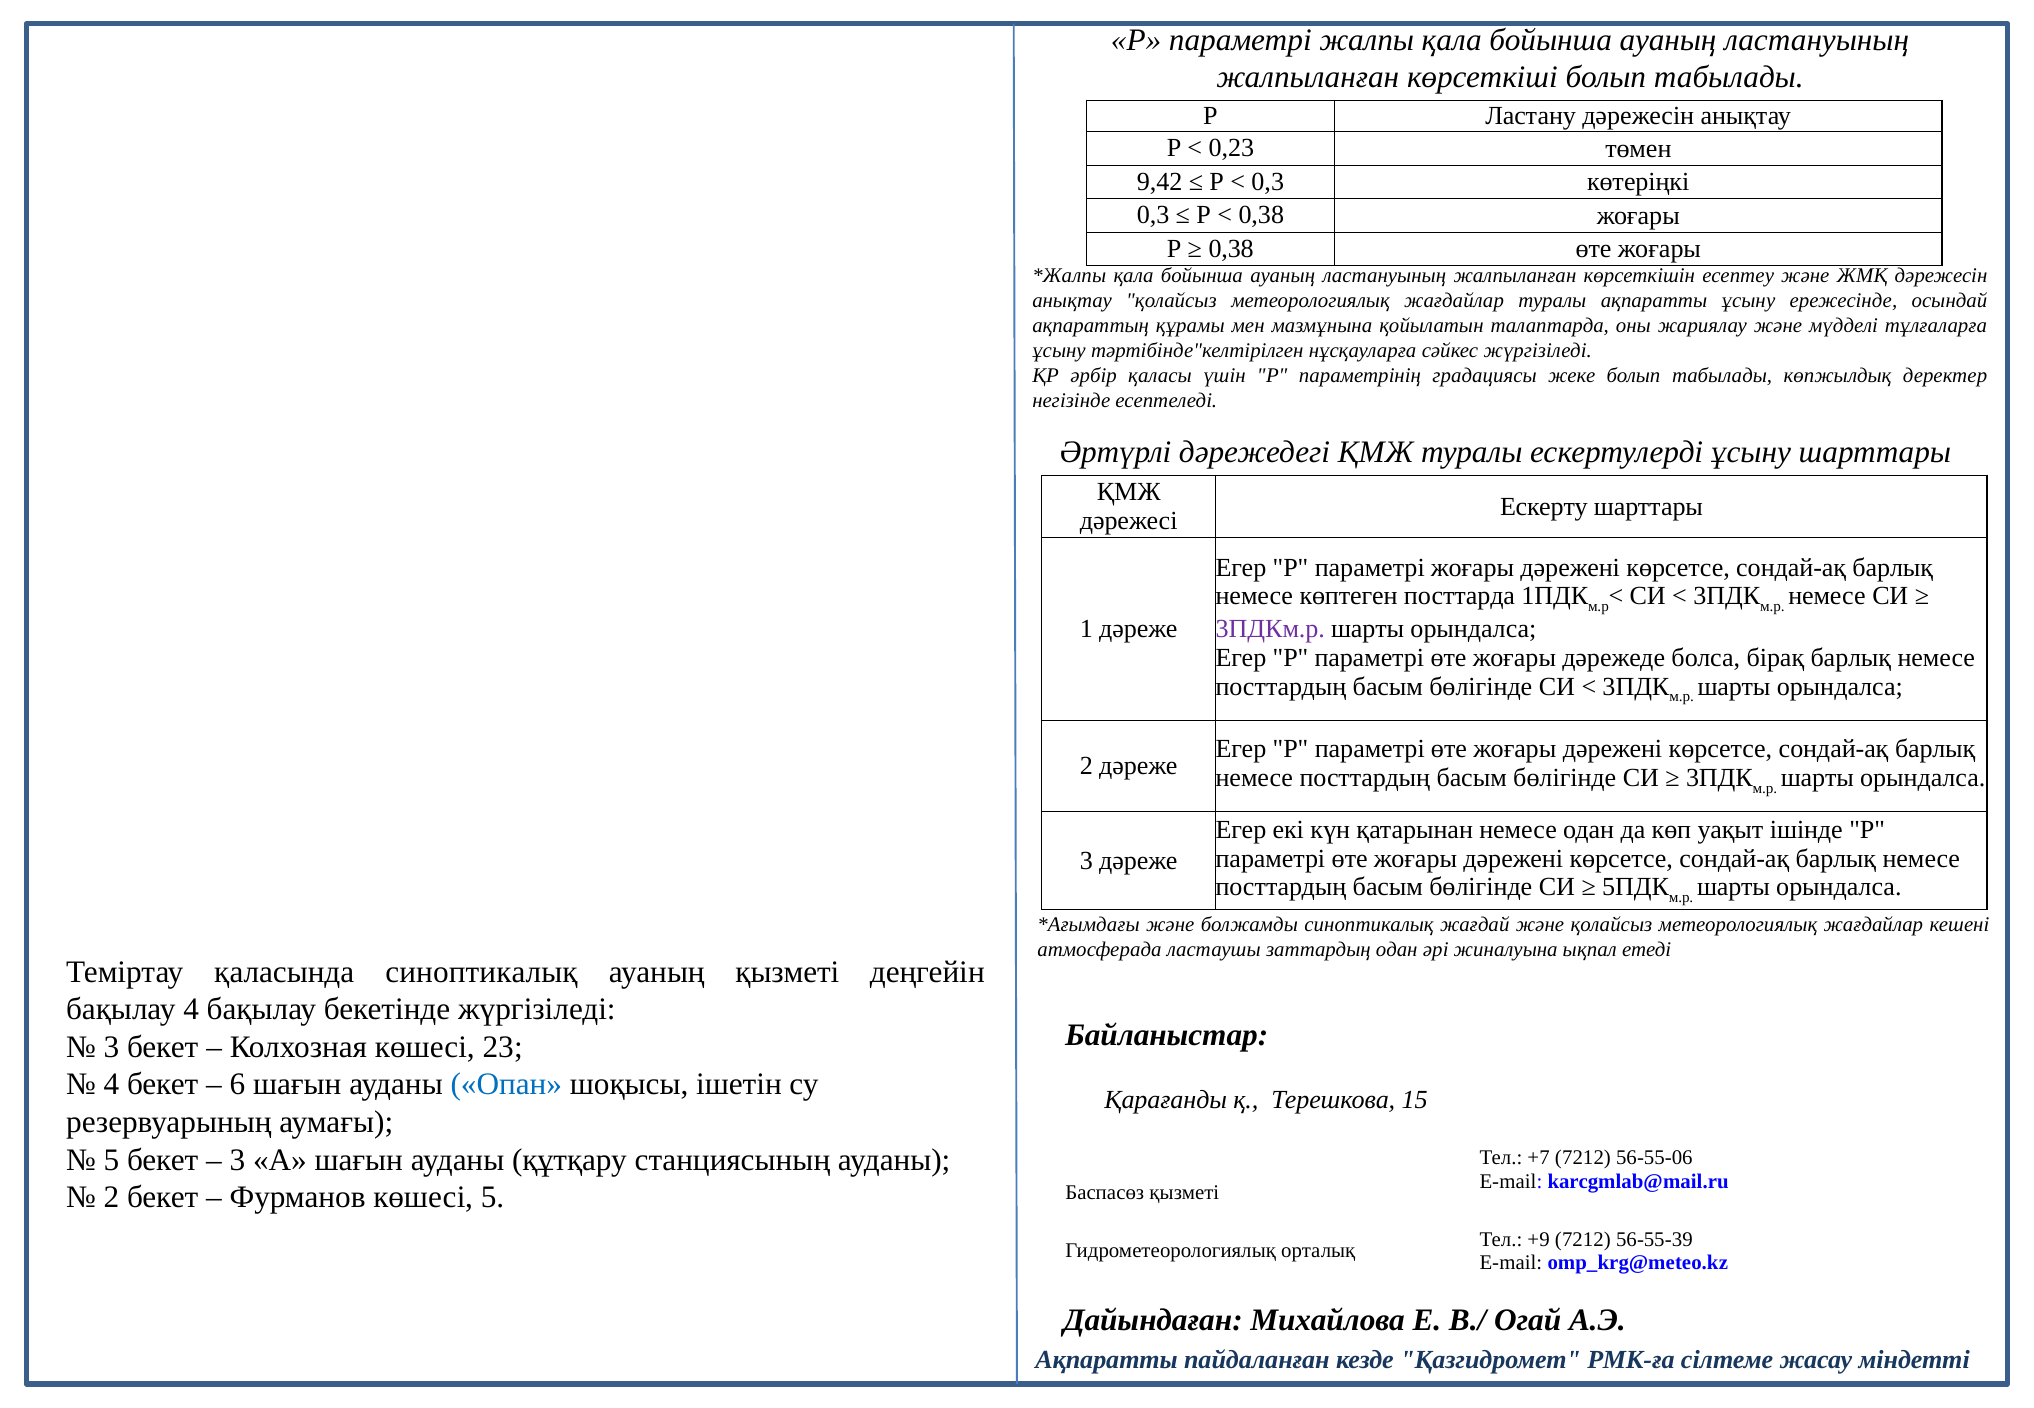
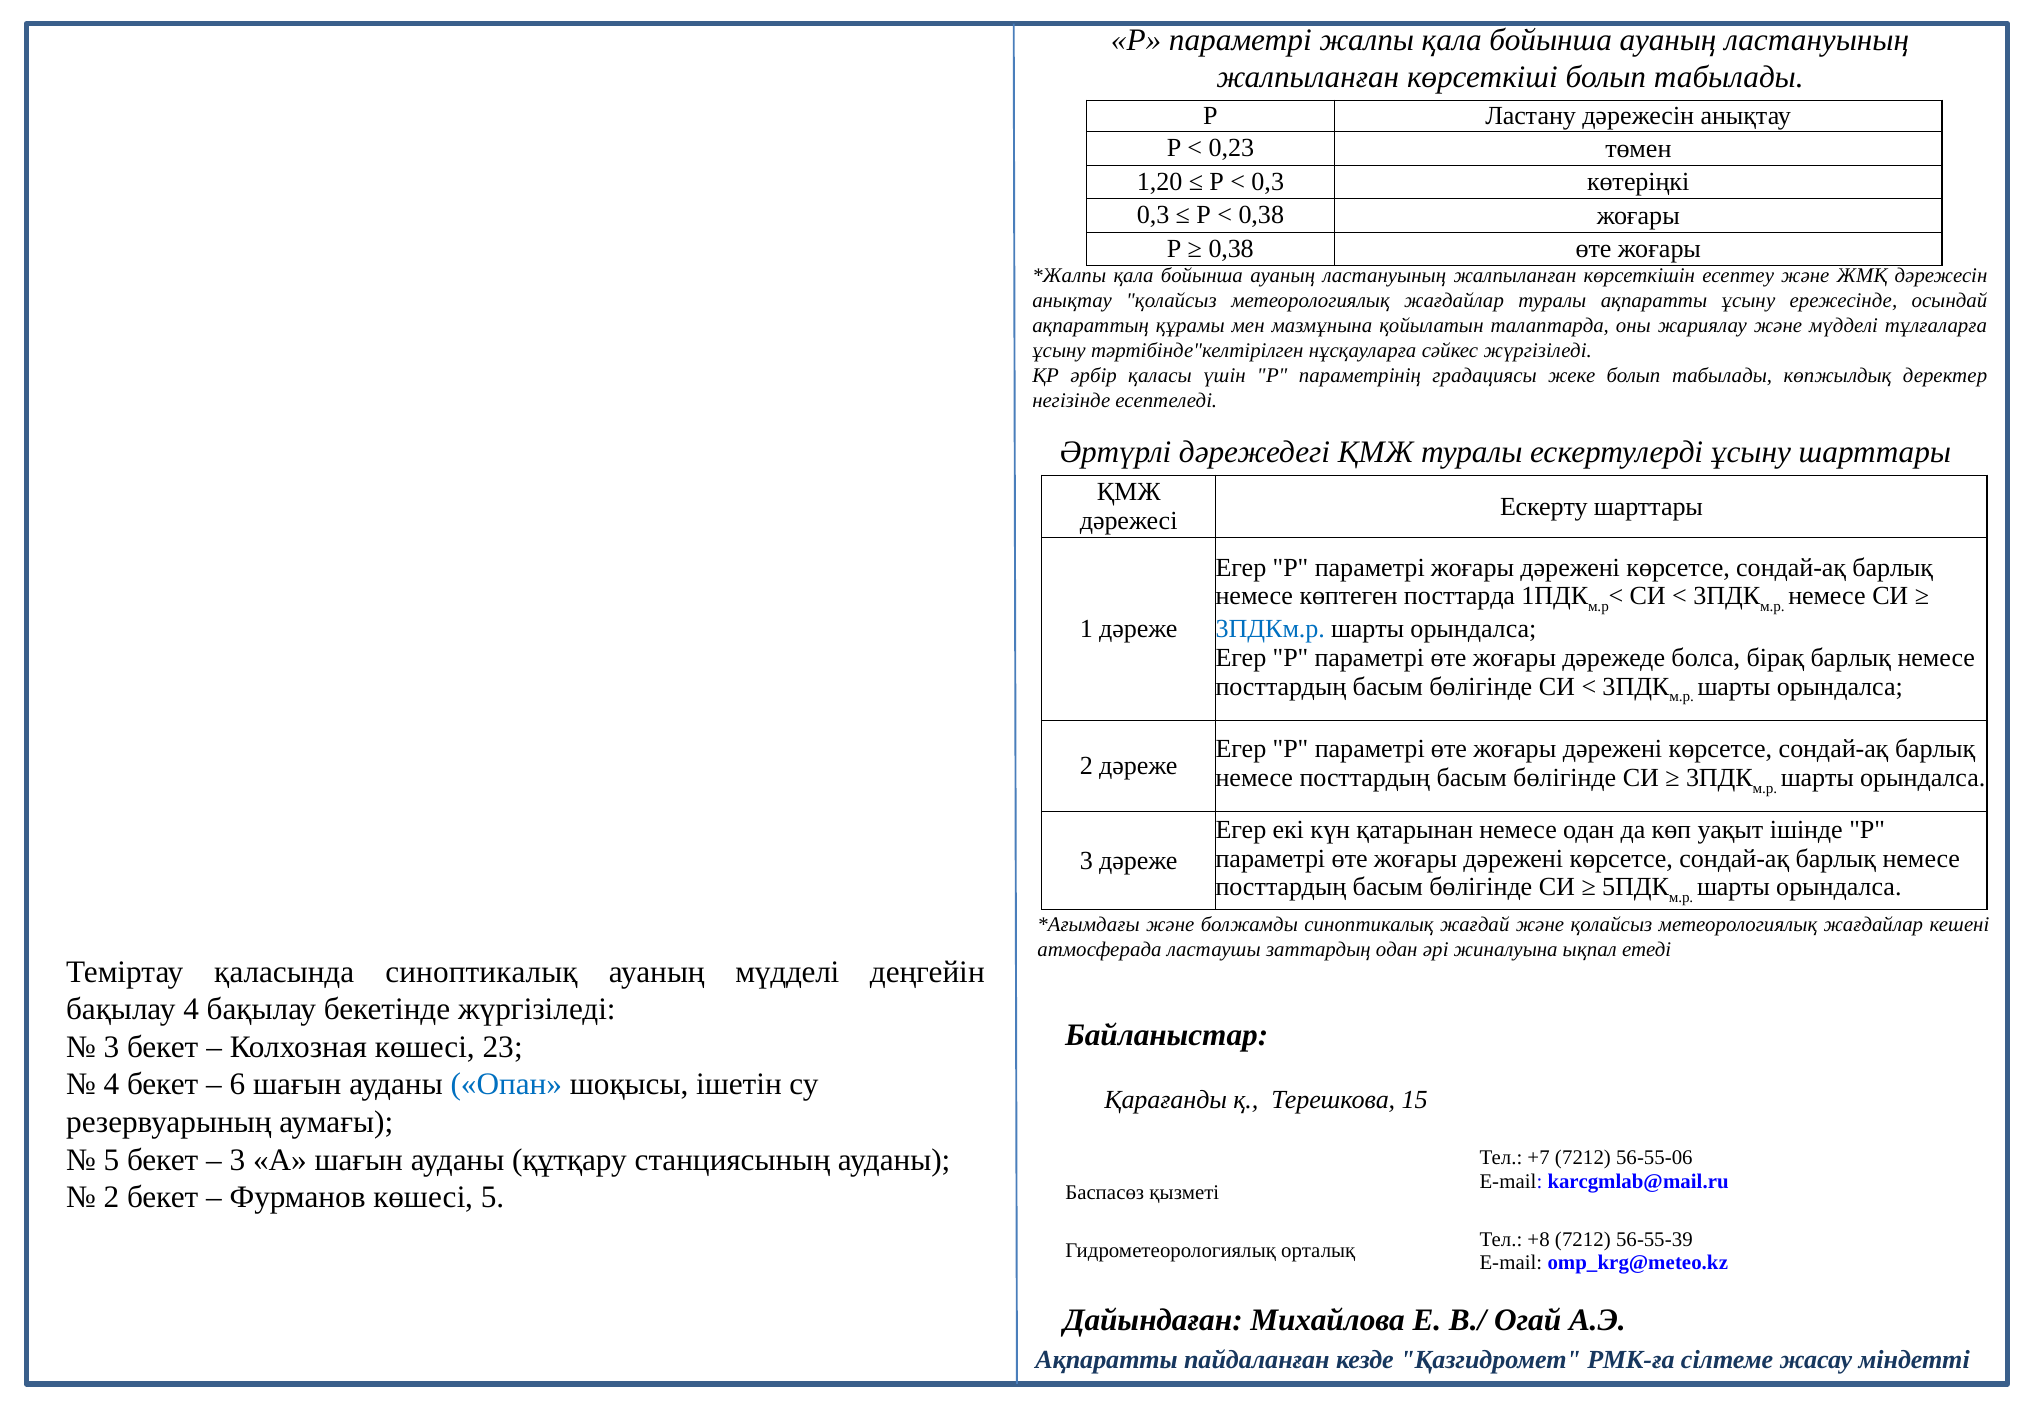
9,42: 9,42 -> 1,20 (1160, 182)
3ПДКм.р colour: purple -> blue (1270, 629)
ауаның қызметі: қызметі -> мүдделі (787, 972)
+9: +9 -> +8 (1539, 1240)
